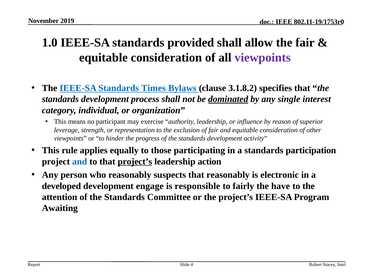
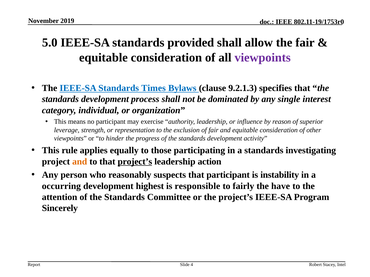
1.0: 1.0 -> 5.0 (50, 43)
3.1.8.2: 3.1.8.2 -> 9.2.1.3 (243, 88)
dominated underline: present -> none (228, 99)
participation: participation -> investigating (311, 151)
and colour: blue -> orange (80, 162)
that reasonably: reasonably -> participant (228, 175)
electronic: electronic -> instability (280, 175)
developed: developed -> occurring (61, 186)
engage: engage -> highest (150, 186)
Awaiting: Awaiting -> Sincerely (60, 209)
